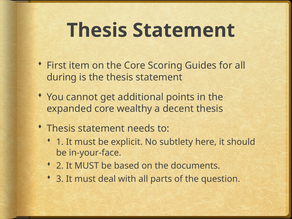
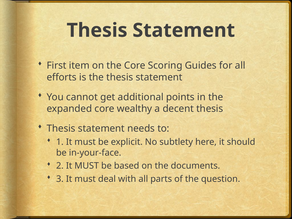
during: during -> efforts (62, 77)
